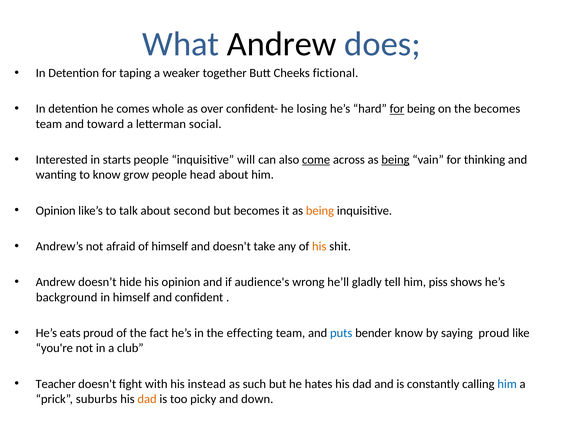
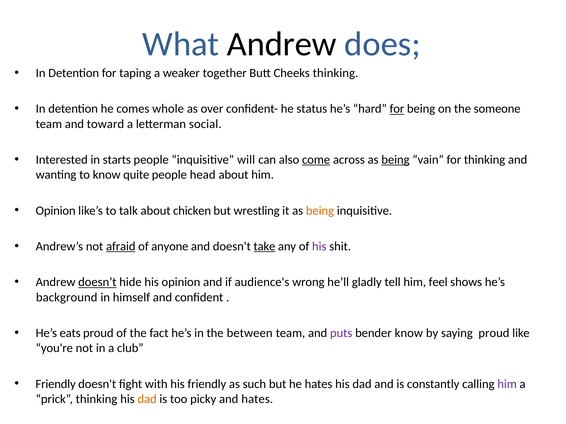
Cheeks fictional: fictional -> thinking (336, 73)
losing: losing -> status (312, 109)
the becomes: becomes -> someone (497, 109)
grow: grow -> quite (136, 175)
second: second -> chicken (192, 211)
but becomes: becomes -> wrestling (257, 211)
afraid underline: none -> present (121, 247)
of himself: himself -> anyone (170, 247)
take underline: none -> present (264, 247)
his colour: orange -> purple (319, 247)
doesn’t underline: none -> present (97, 282)
piss: piss -> feel (438, 282)
effecting: effecting -> between (250, 333)
puts colour: blue -> purple (341, 333)
Teacher: Teacher -> Friendly (56, 384)
his instead: instead -> friendly (207, 384)
him colour: blue -> purple (507, 384)
prick suburbs: suburbs -> thinking (97, 399)
and down: down -> hates (257, 399)
